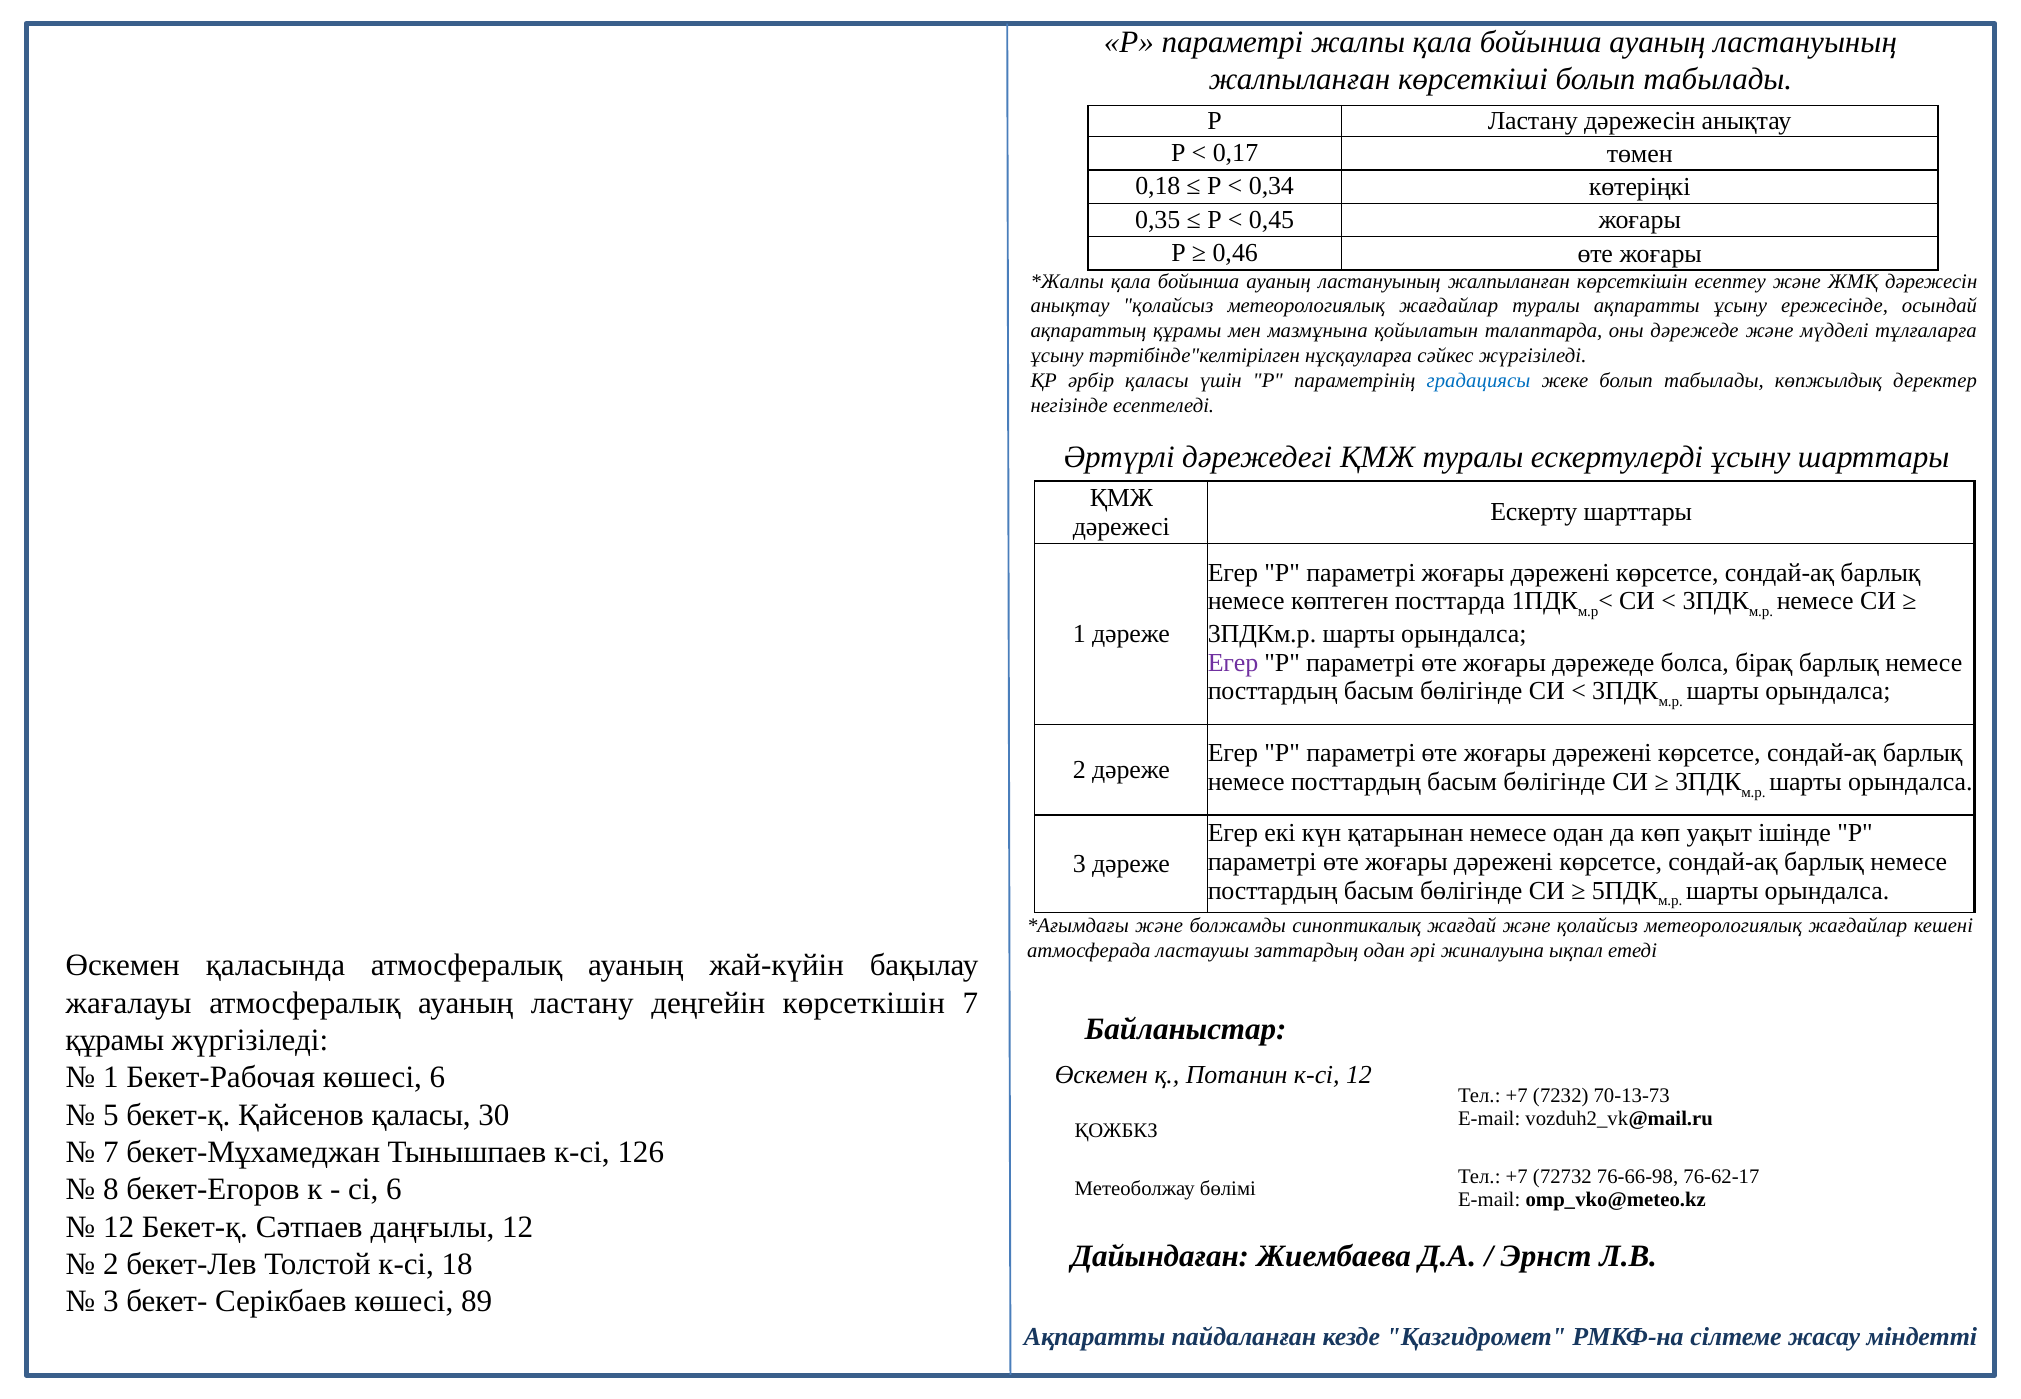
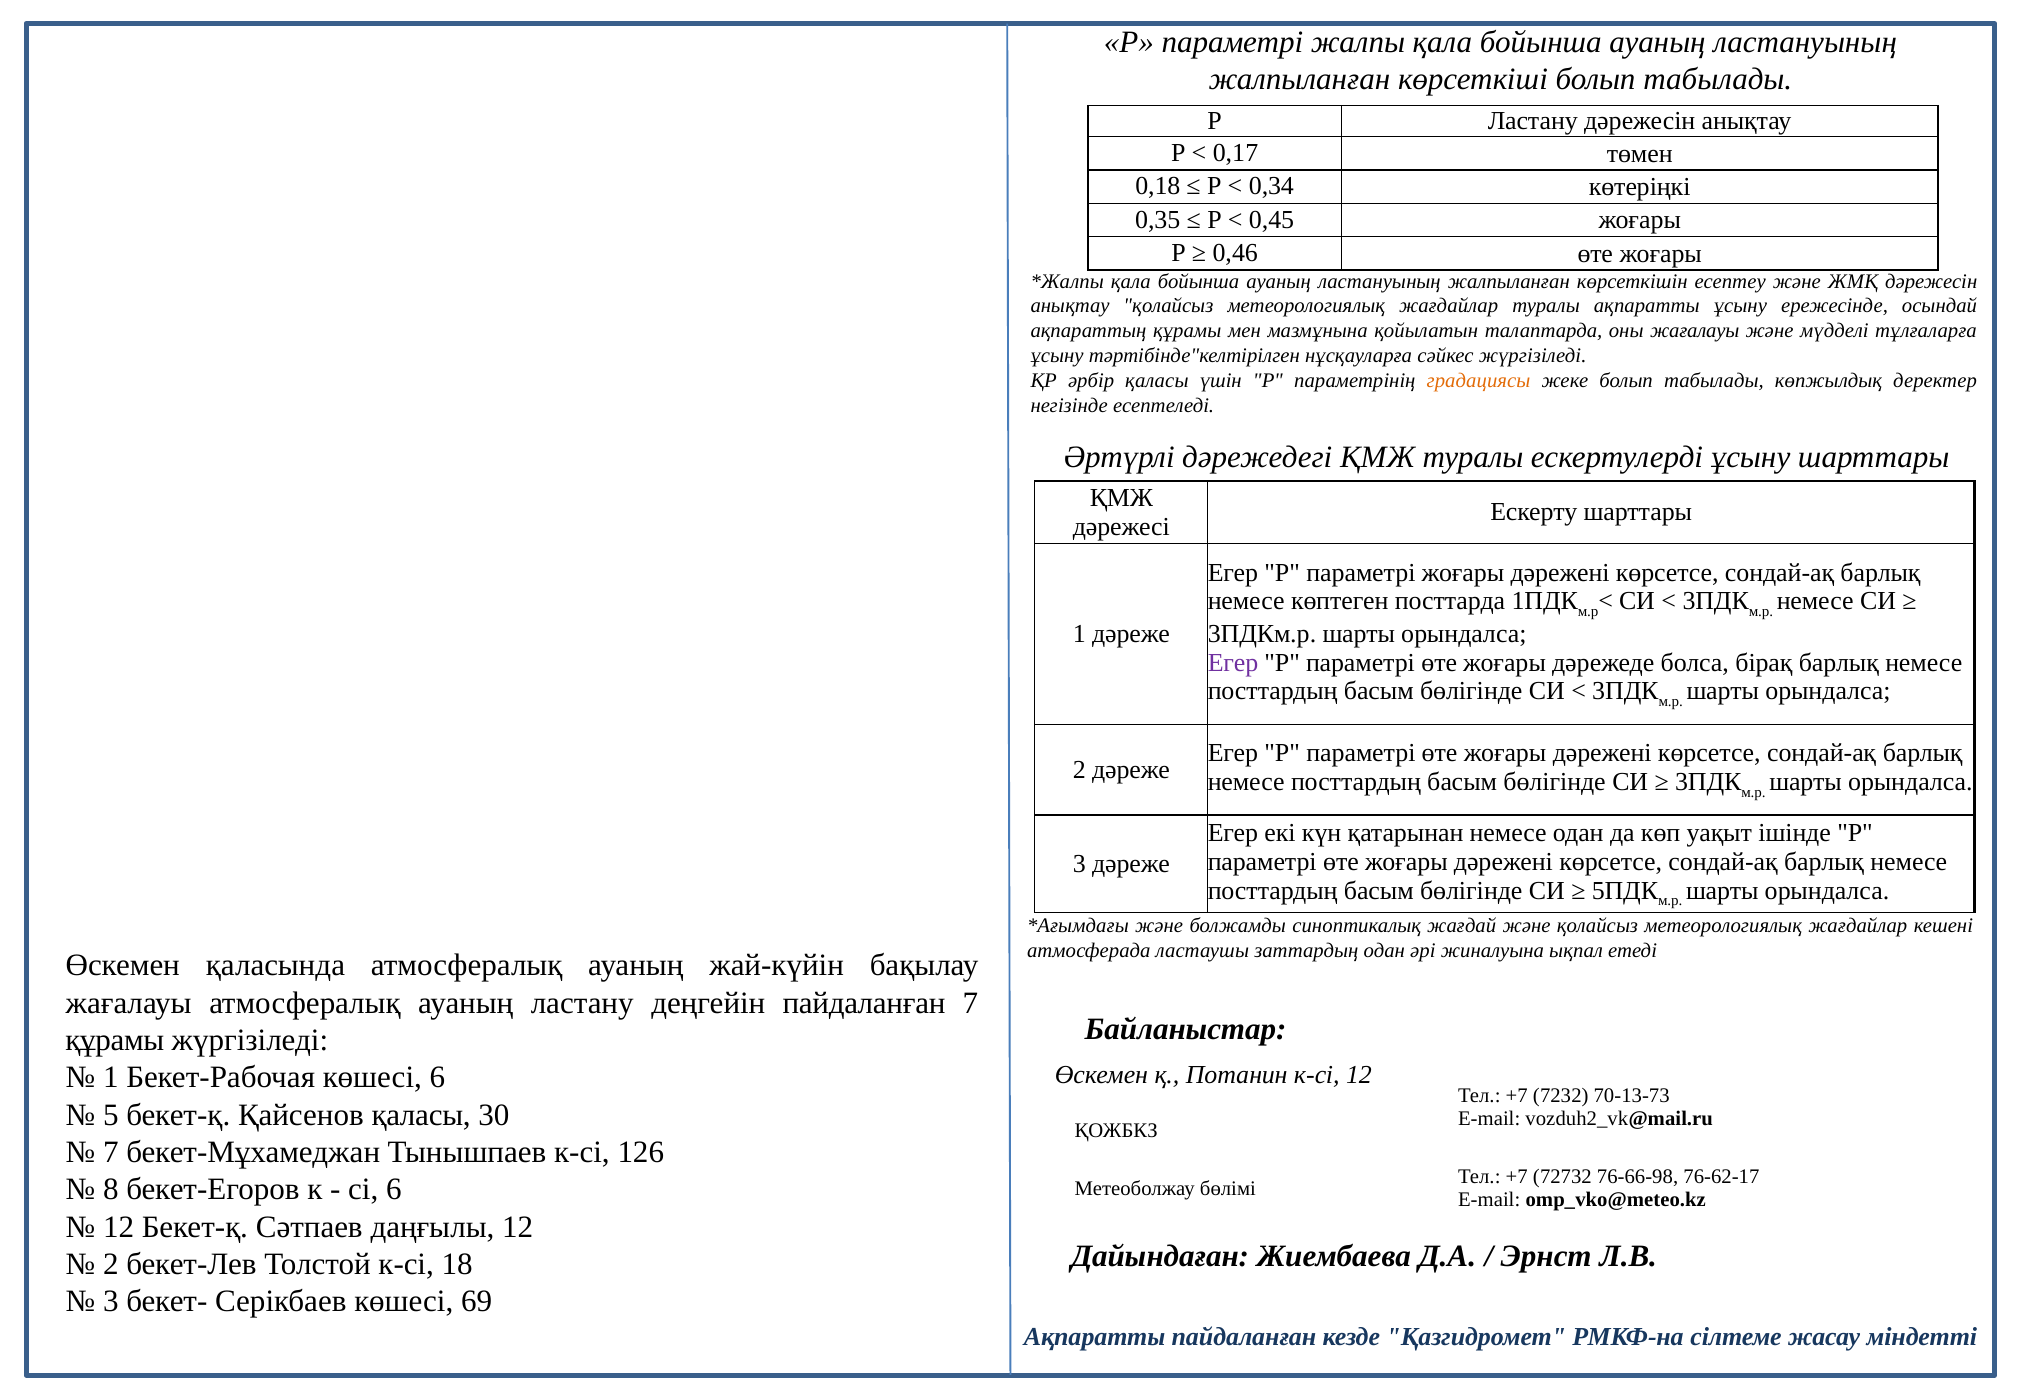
оны дәрежеде: дәрежеде -> жағалауы (1695, 331)
градациясы colour: blue -> orange (1479, 381)
деңгейін көрсеткішін: көрсеткішін -> пайдаланған (864, 1003)
89: 89 -> 69 (477, 1302)
